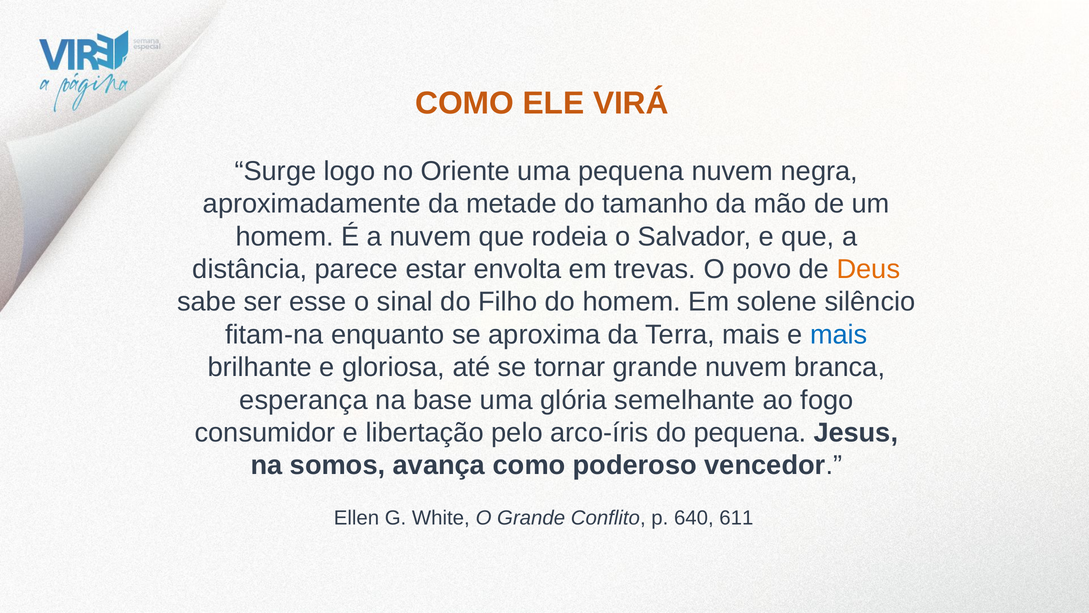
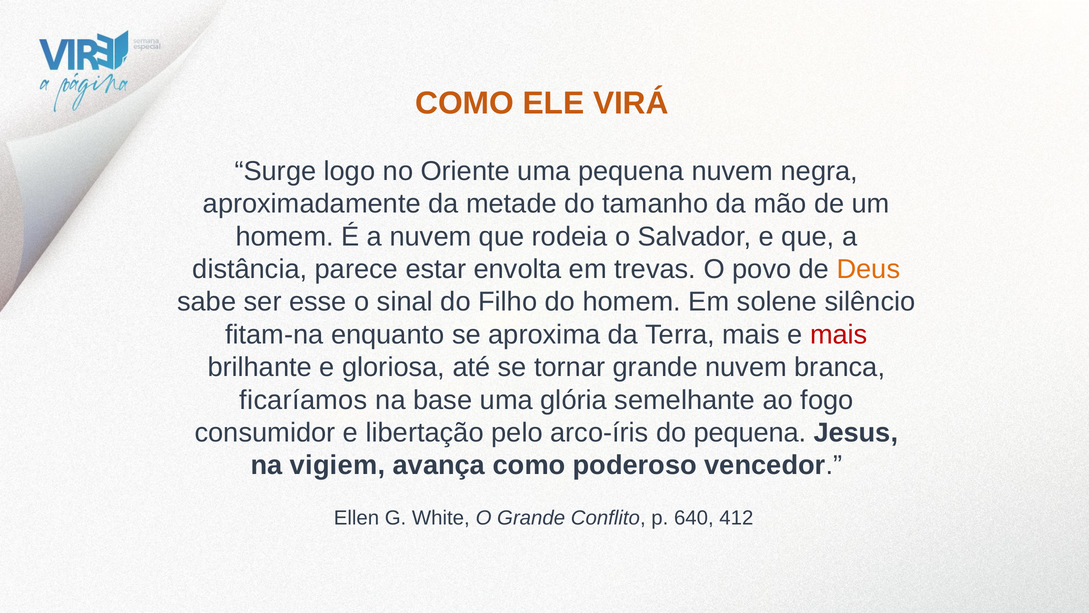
mais colour: blue -> red (839, 334)
esperança: esperança -> ficaríamos (303, 400)
somos: somos -> vigiem (338, 465)
611: 611 -> 412 (736, 518)
